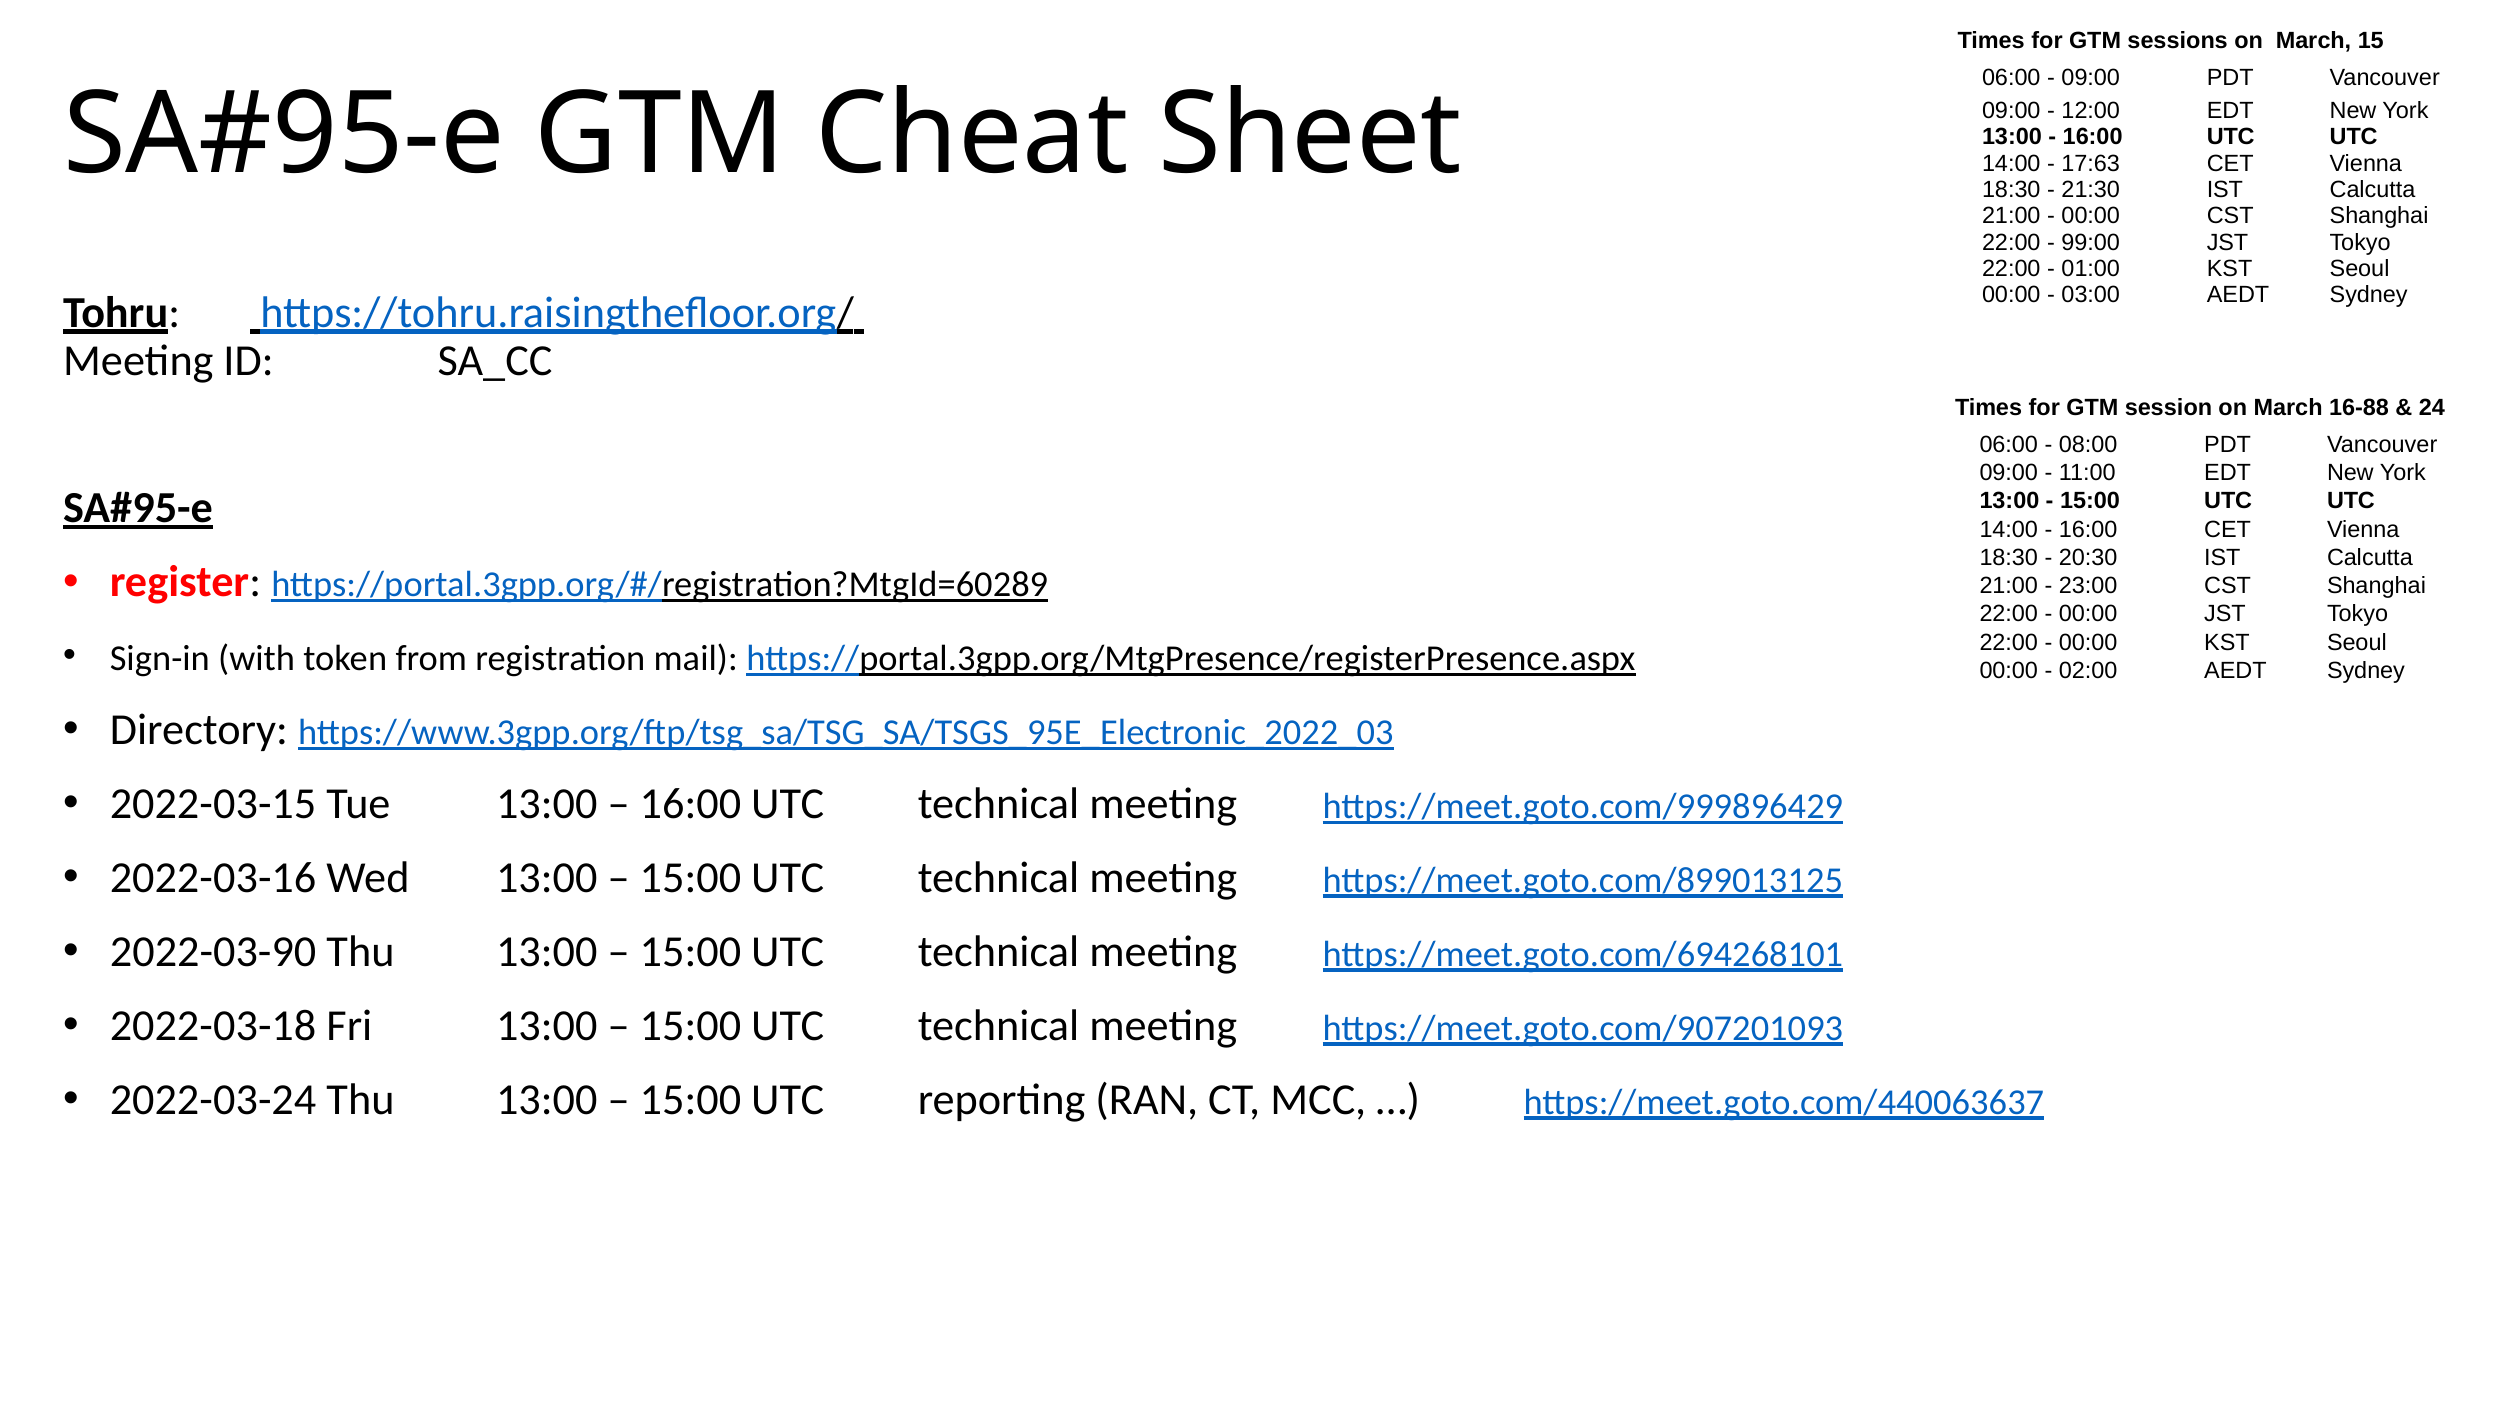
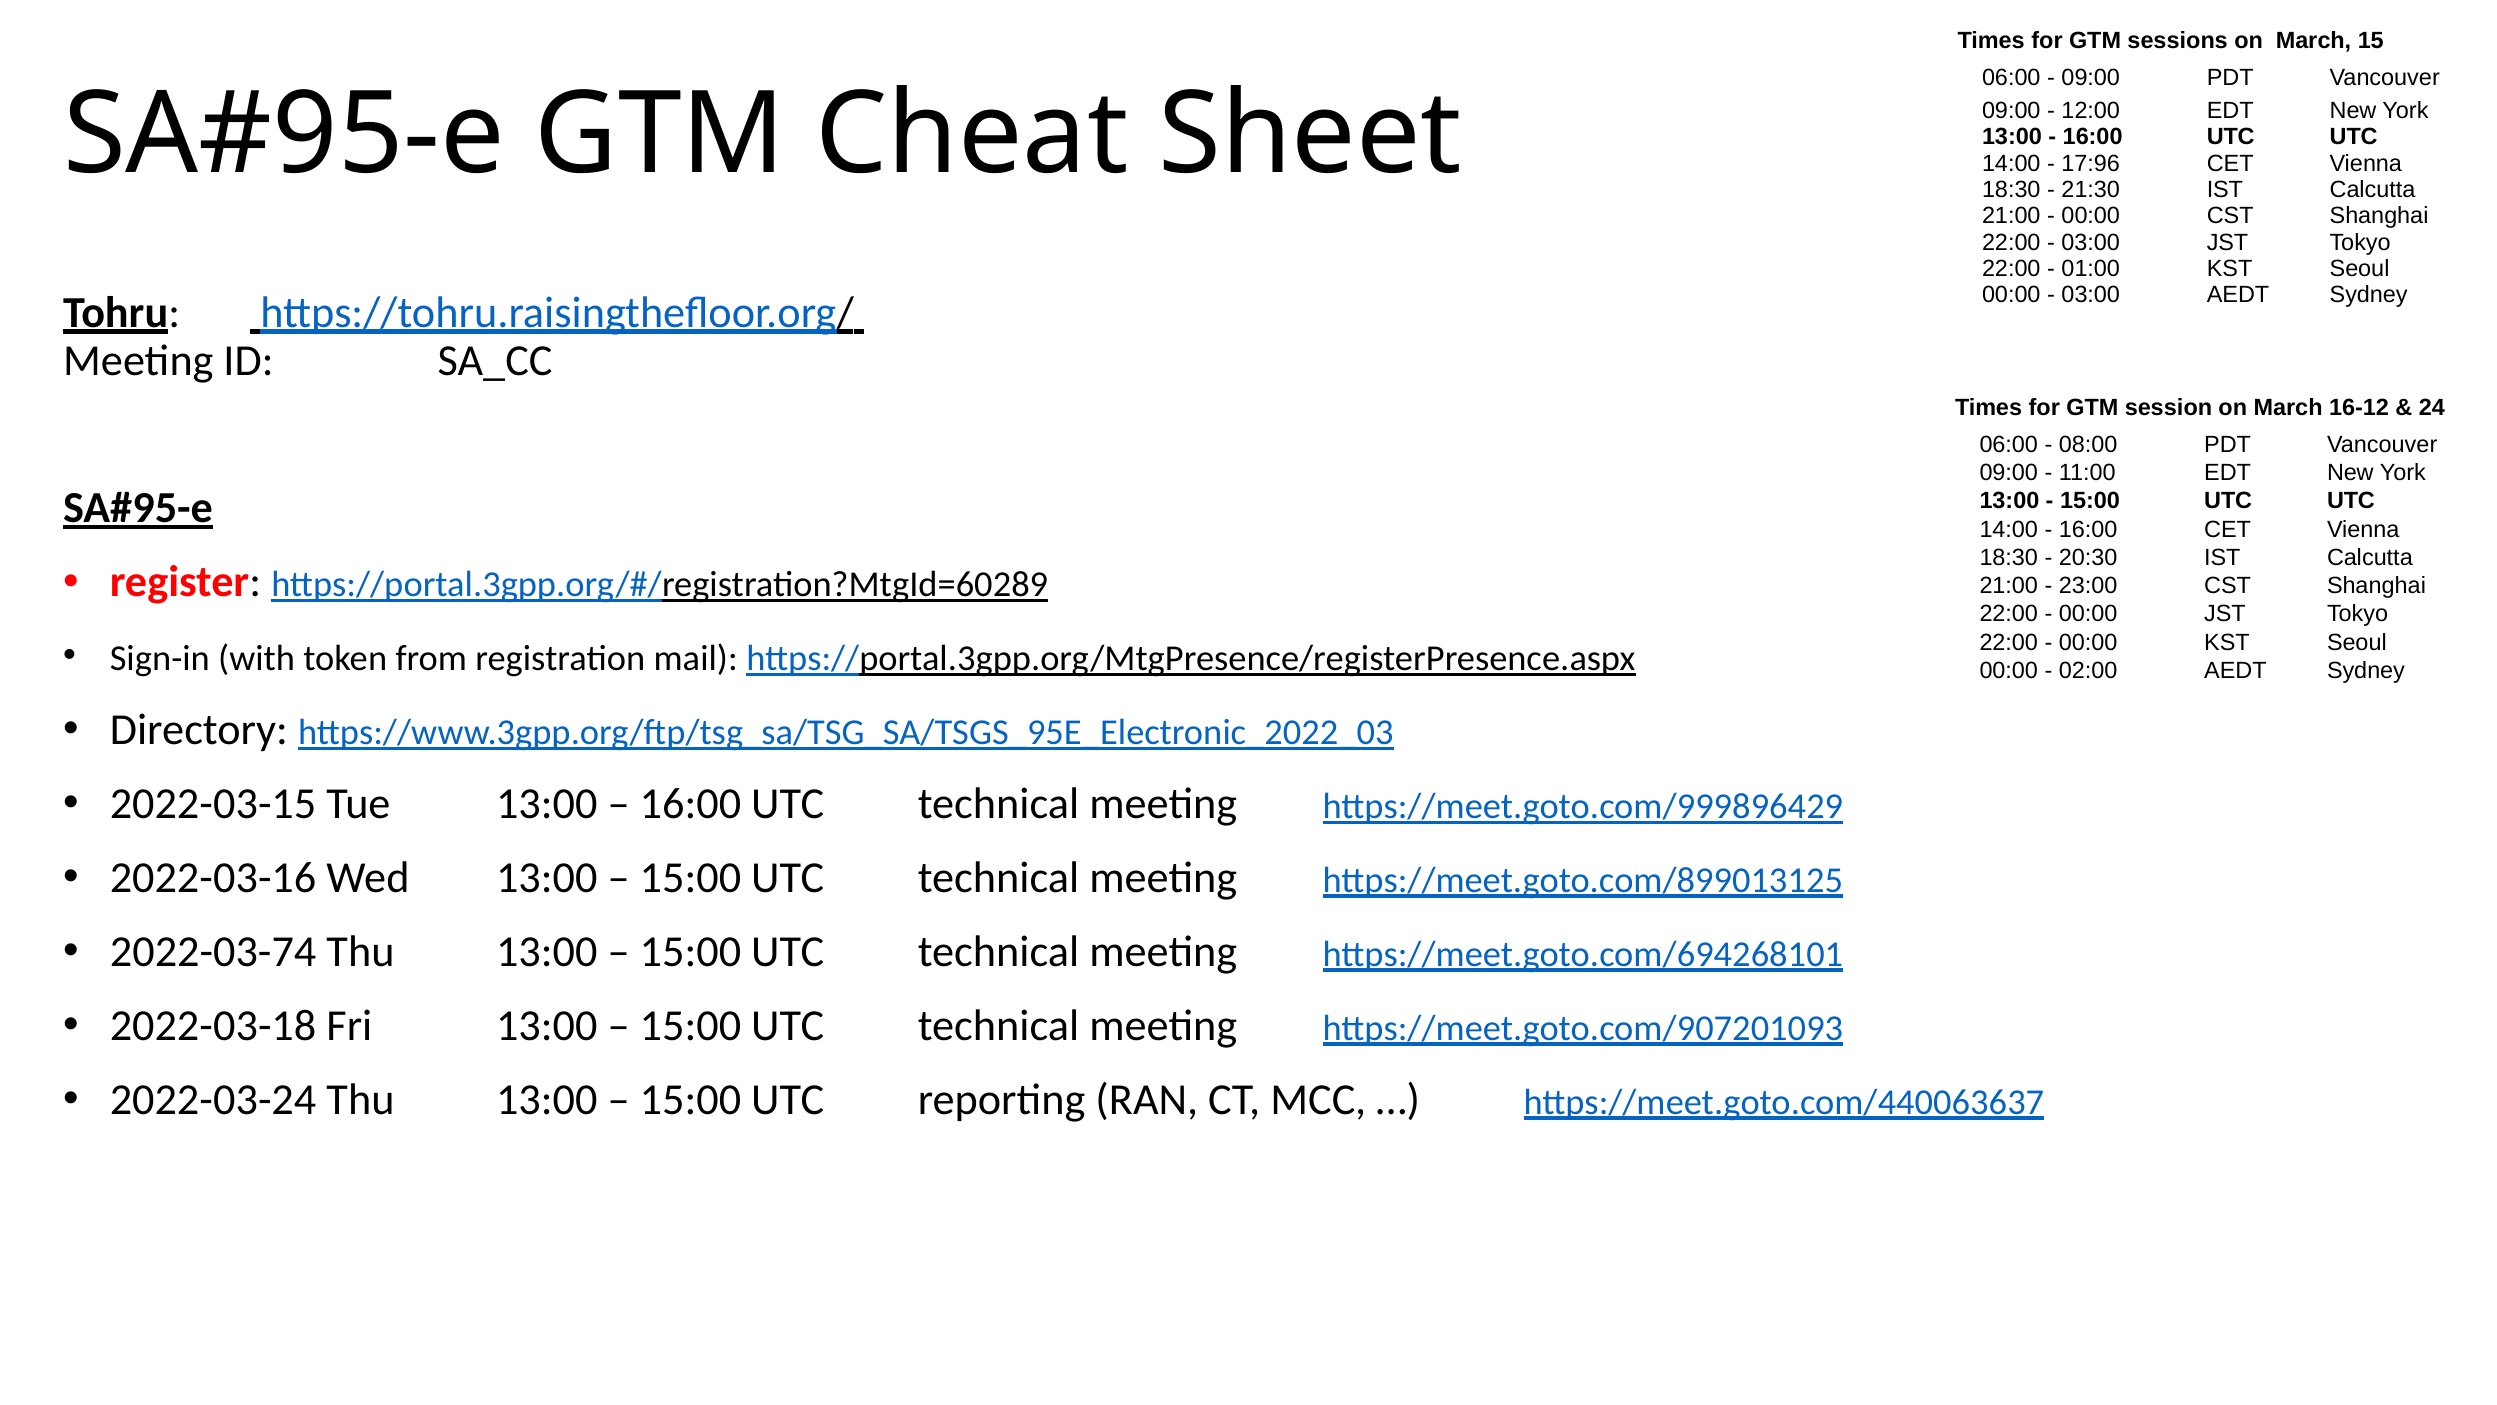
17:63: 17:63 -> 17:96 (2091, 163)
99:00: 99:00 -> 03:00 (2091, 242)
16-88: 16-88 -> 16-12 (2359, 407)
2022-03-90: 2022-03-90 -> 2022-03-74 (213, 951)
